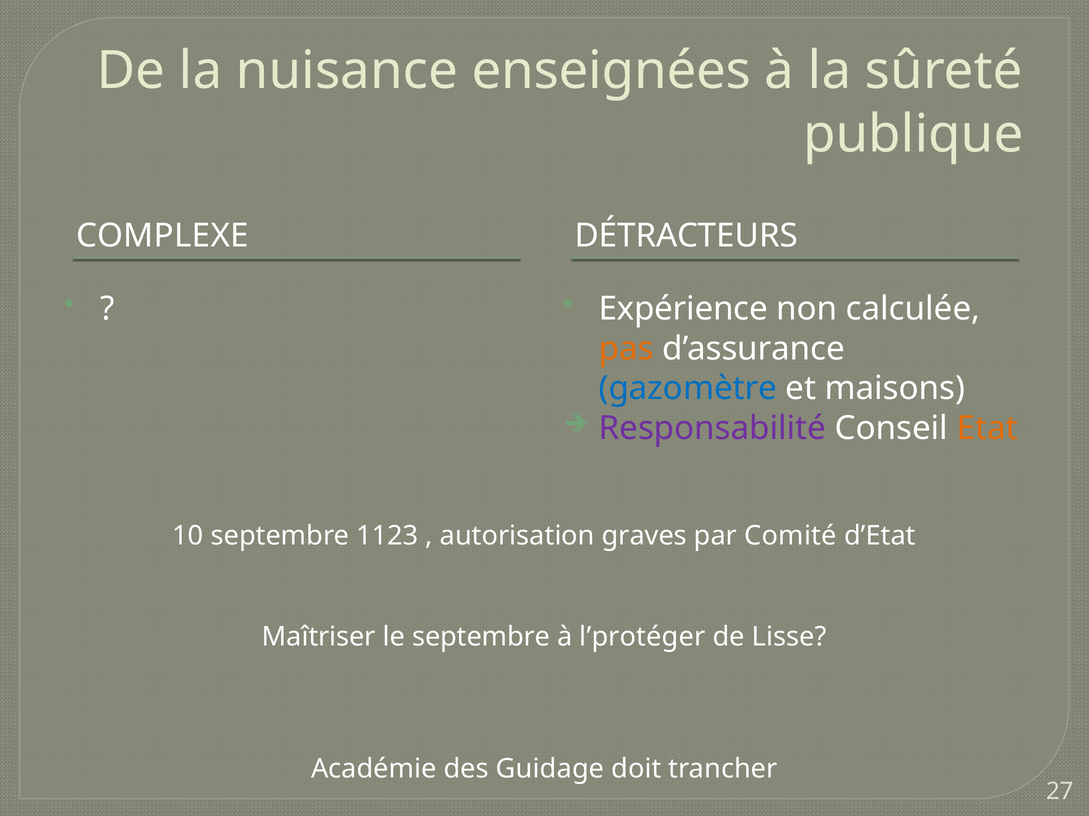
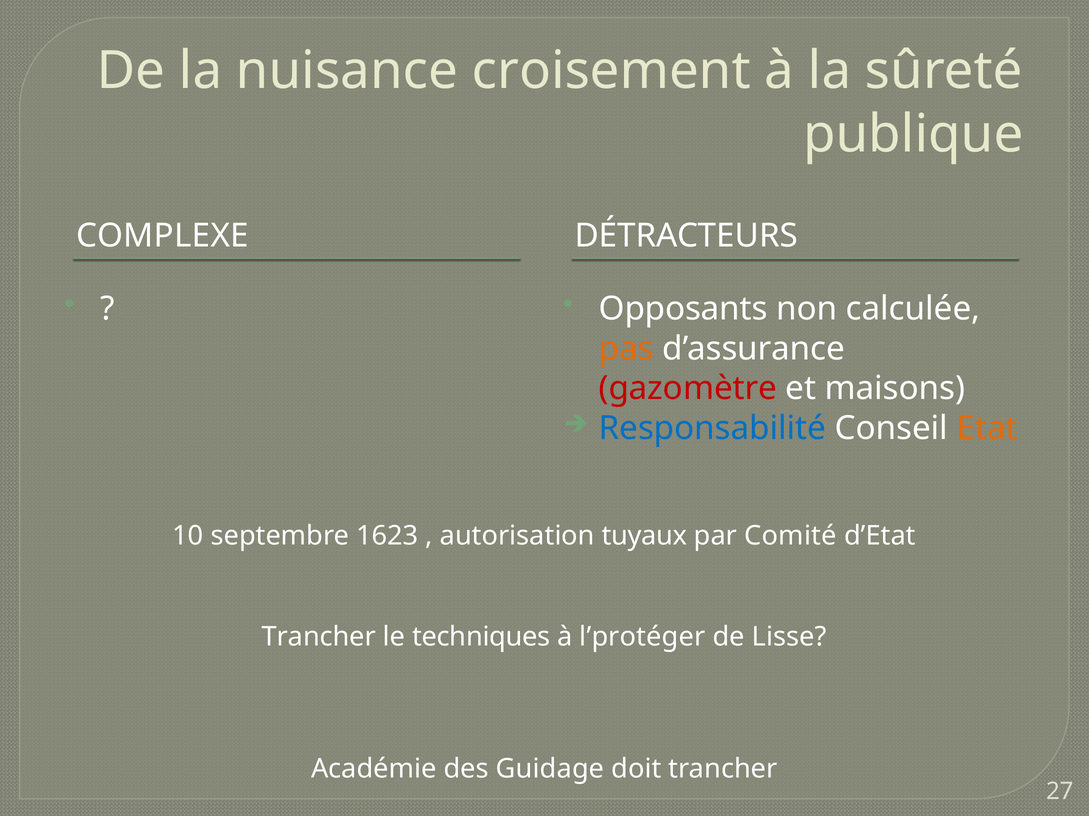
enseignées: enseignées -> croisement (611, 71)
Expérience: Expérience -> Opposants (683, 309)
gazomètre colour: blue -> red (688, 389)
Responsabilité colour: purple -> blue (712, 429)
1123: 1123 -> 1623 (387, 536)
graves: graves -> tuyaux (644, 536)
Maîtriser: Maîtriser -> Trancher (319, 637)
le septembre: septembre -> techniques (481, 637)
